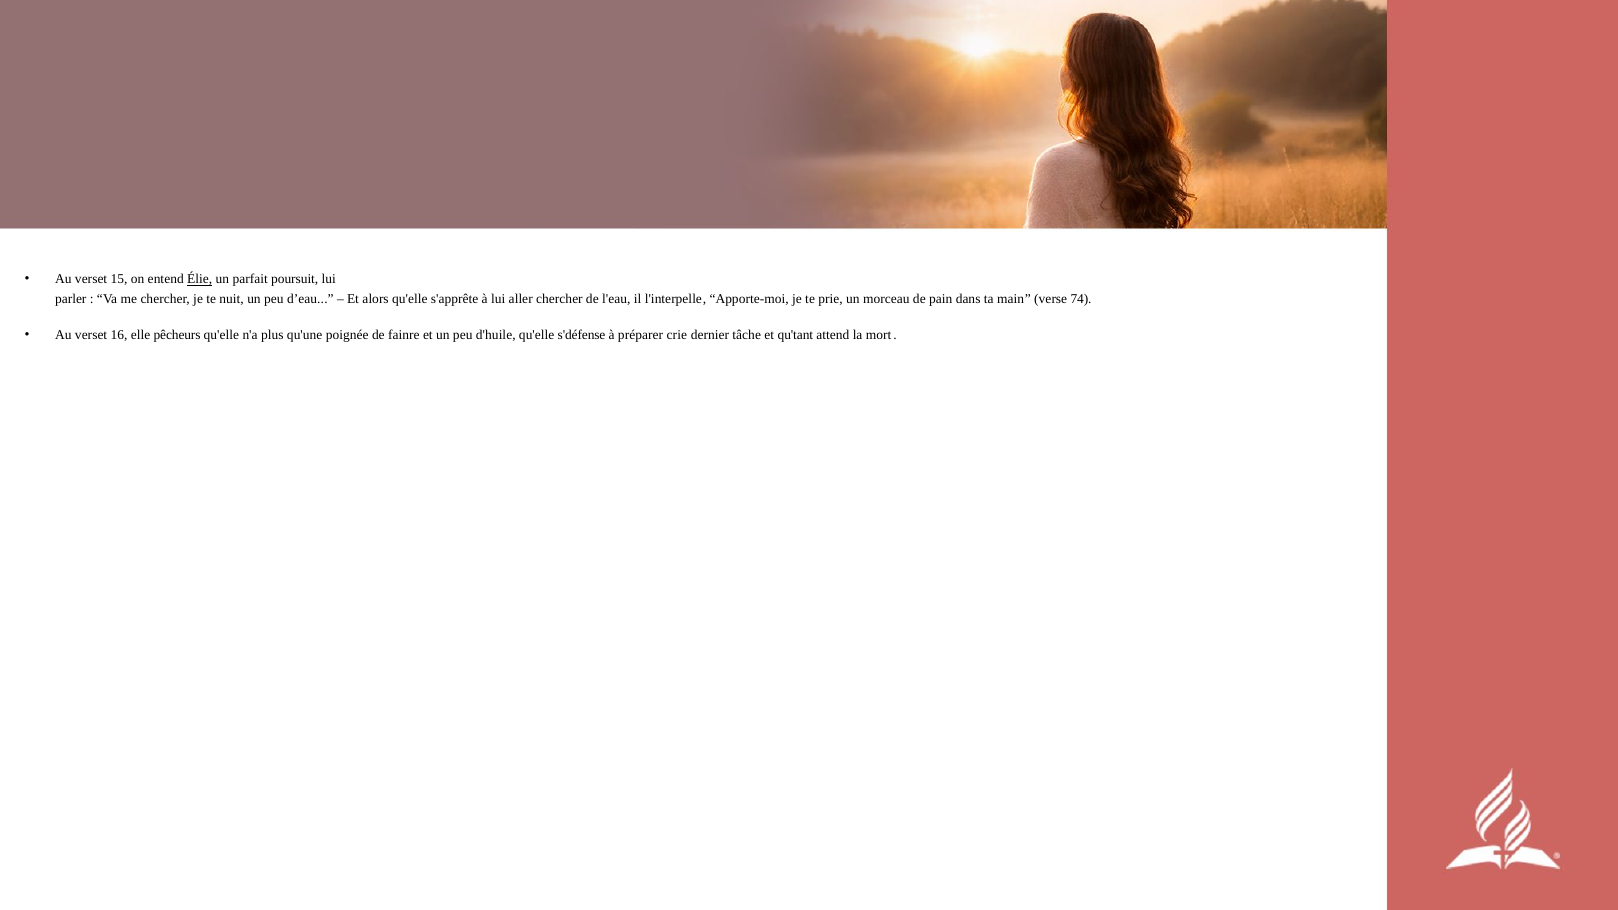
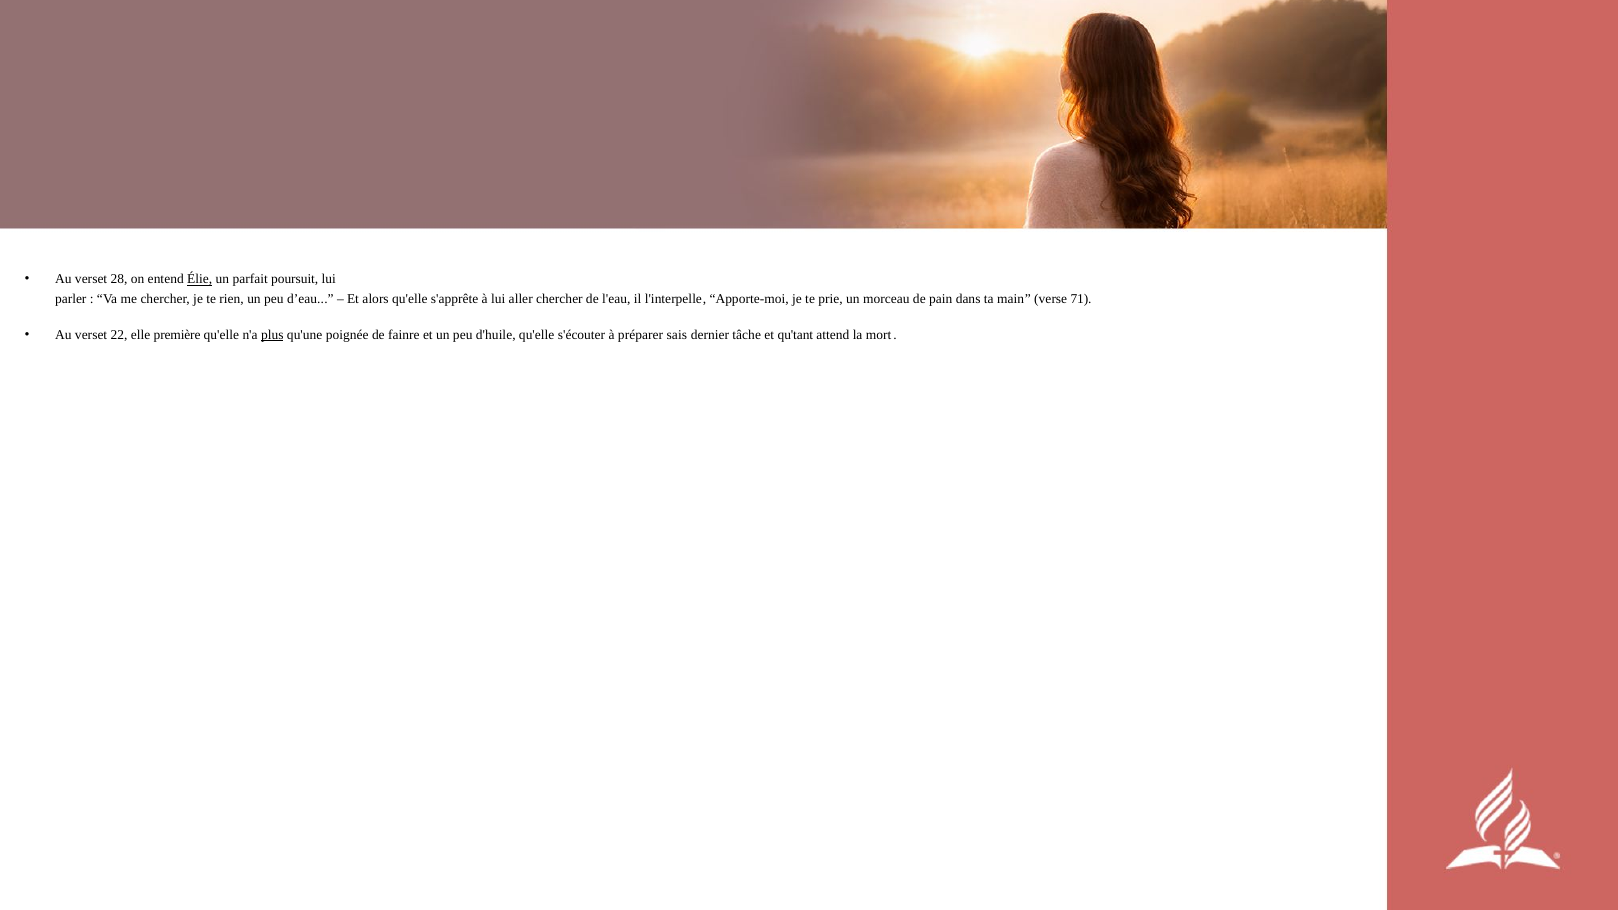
15: 15 -> 28 (119, 279)
nuit: nuit -> rien (232, 299)
74: 74 -> 71 (1081, 299)
16: 16 -> 22 (119, 335)
pêcheurs: pêcheurs -> première (177, 335)
plus underline: none -> present (272, 335)
s'défense: s'défense -> s'écouter (582, 335)
crie: crie -> sais (677, 335)
